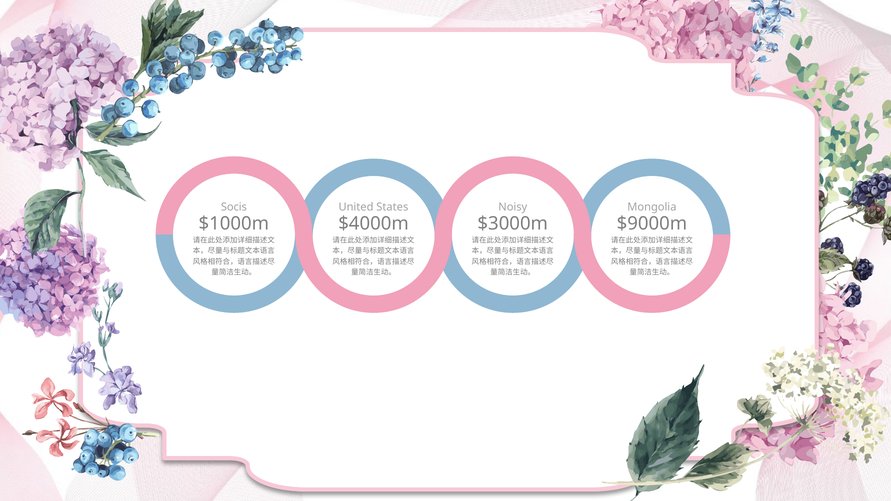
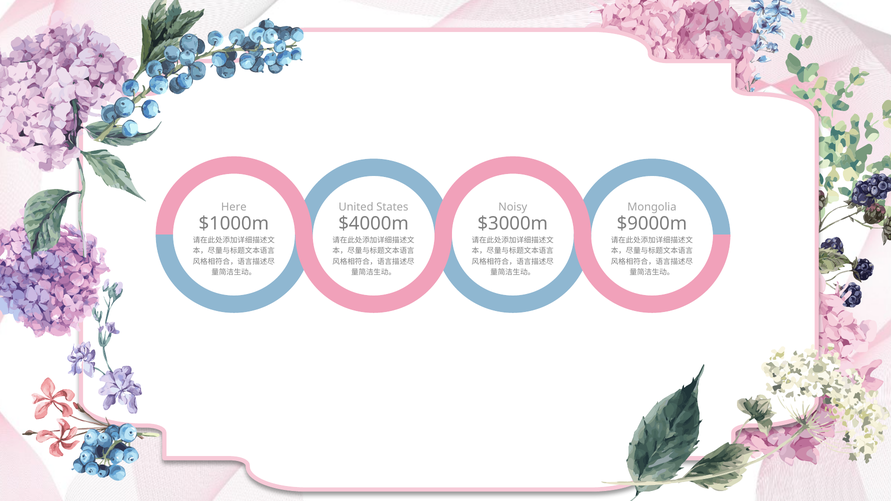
Socis: Socis -> Here (234, 207)
